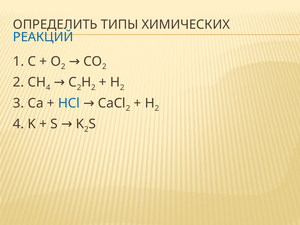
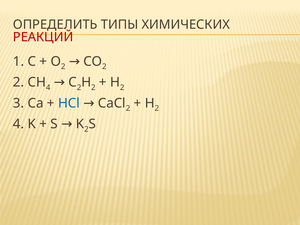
РЕАКЦИЙ colour: blue -> red (43, 37)
